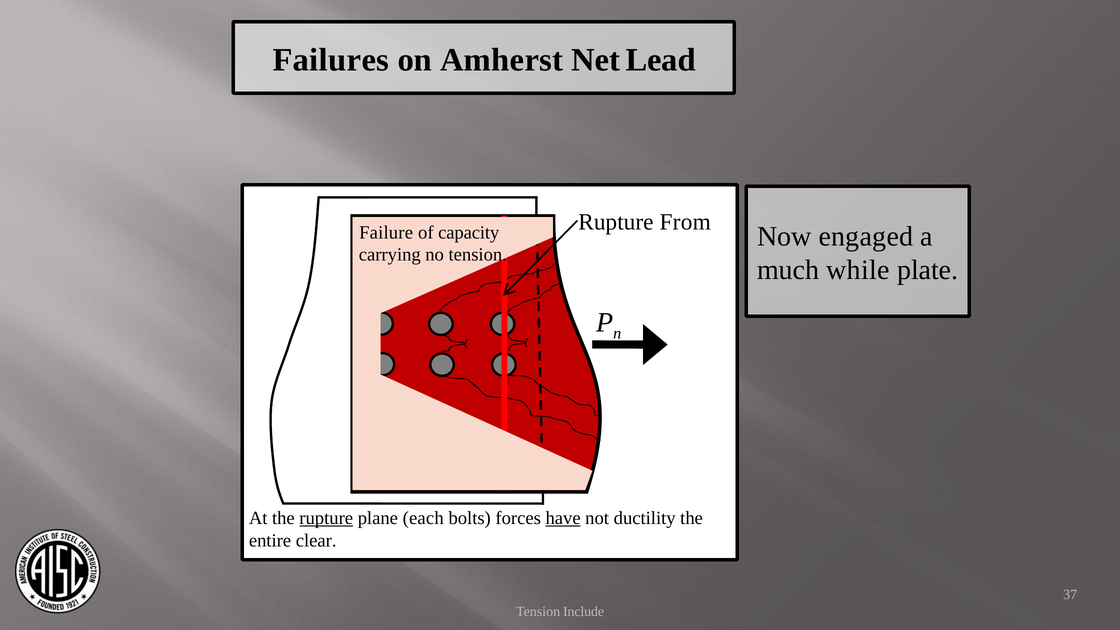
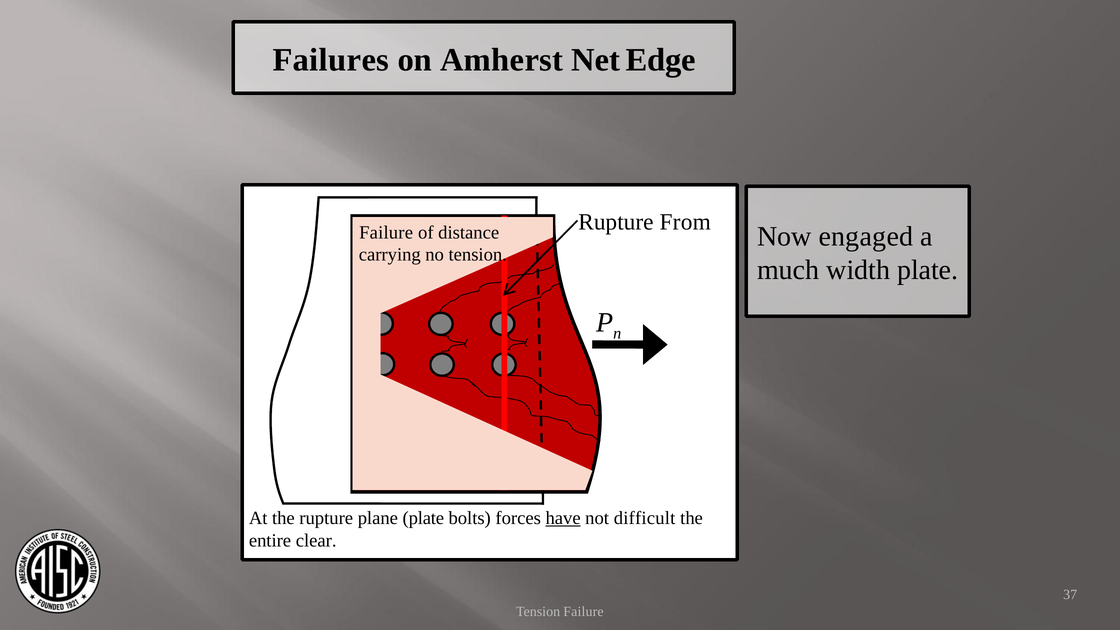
Lead: Lead -> Edge (661, 60)
capacity: capacity -> distance (469, 232)
while: while -> width (858, 270)
rupture underline: present -> none (326, 518)
plane each: each -> plate (423, 518)
ductility: ductility -> difficult (645, 518)
Tension Include: Include -> Failure (583, 611)
